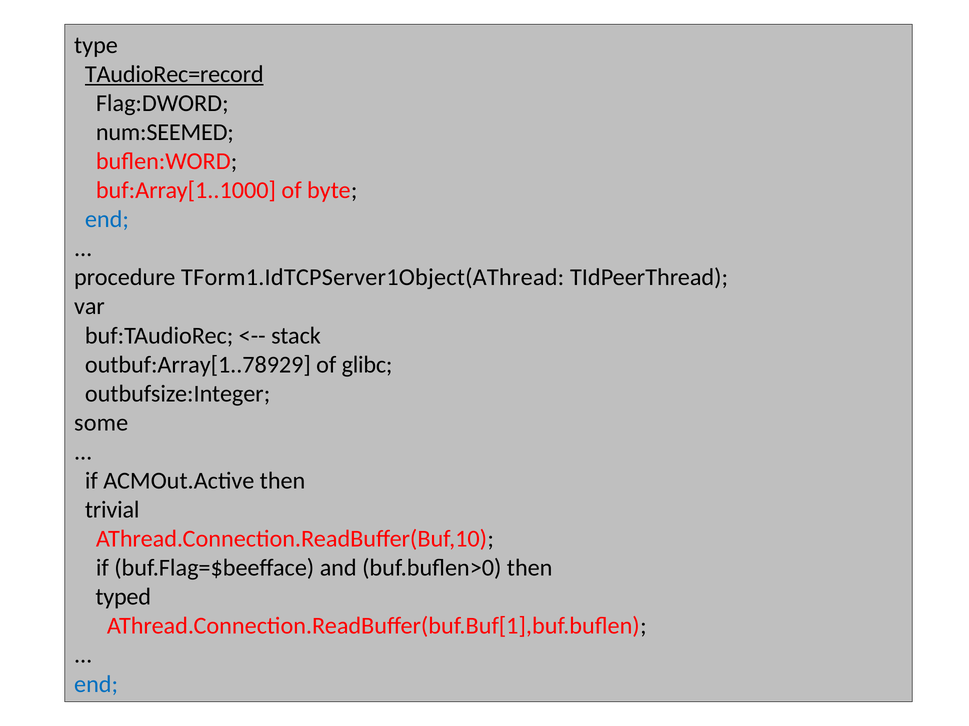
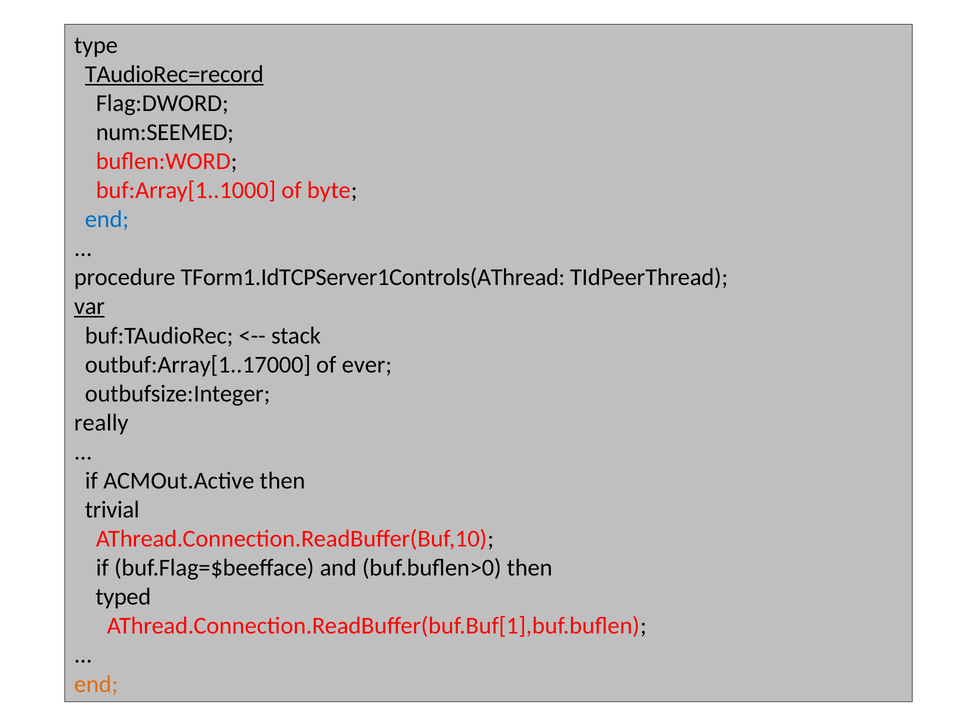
TForm1.IdTCPServer1Object(AThread: TForm1.IdTCPServer1Object(AThread -> TForm1.IdTCPServer1Controls(AThread (373, 278)
var underline: none -> present (89, 307)
outbuf:Array[1..78929: outbuf:Array[1..78929 -> outbuf:Array[1..17000 (198, 365)
glibc: glibc -> ever (367, 365)
some: some -> really (101, 423)
end colour: blue -> orange (96, 685)
